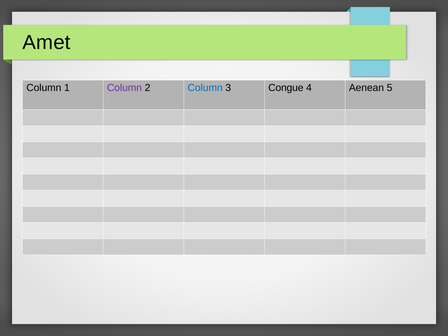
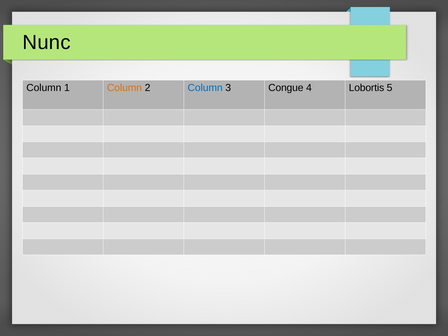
Amet: Amet -> Nunc (47, 42)
Column colour: purple -> orange (124, 88)
Aenean: Aenean -> Lobortis (367, 88)
